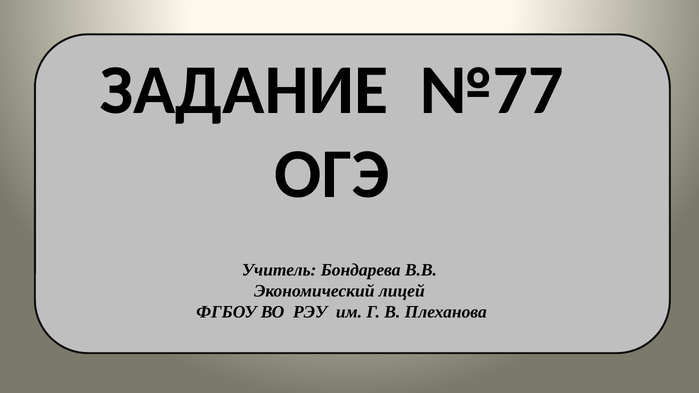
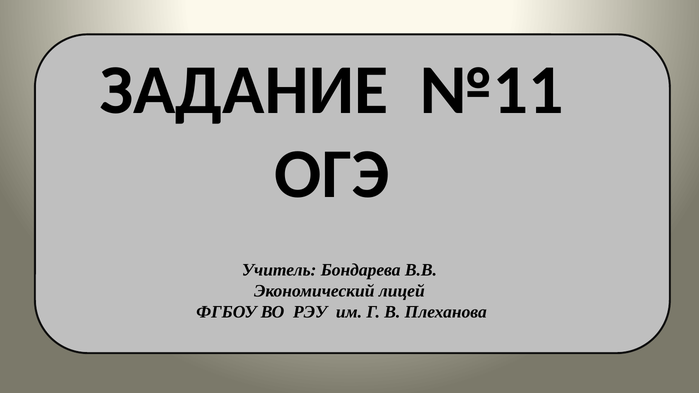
№77: №77 -> №11 (492, 90)
